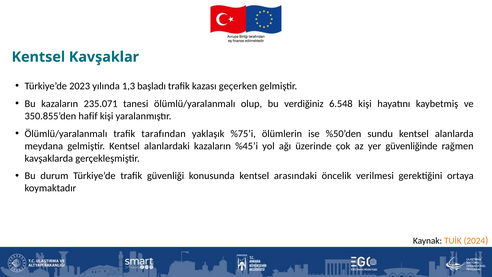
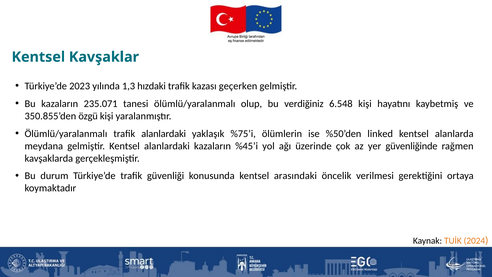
başladı: başladı -> hızdaki (152, 86)
hafif: hafif -> özgü (88, 116)
trafik tarafından: tarafından -> alanlardaki (164, 134)
sundu: sundu -> linked (380, 134)
